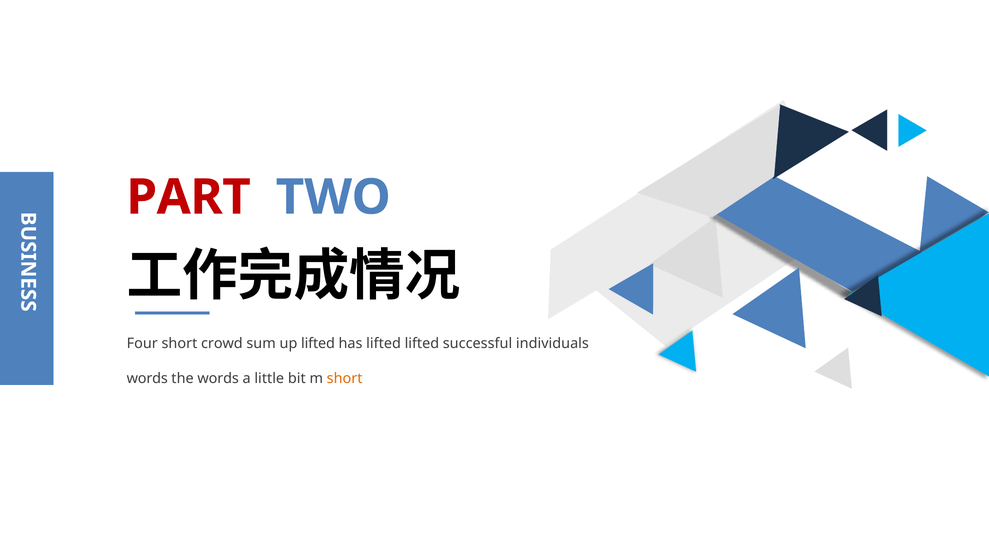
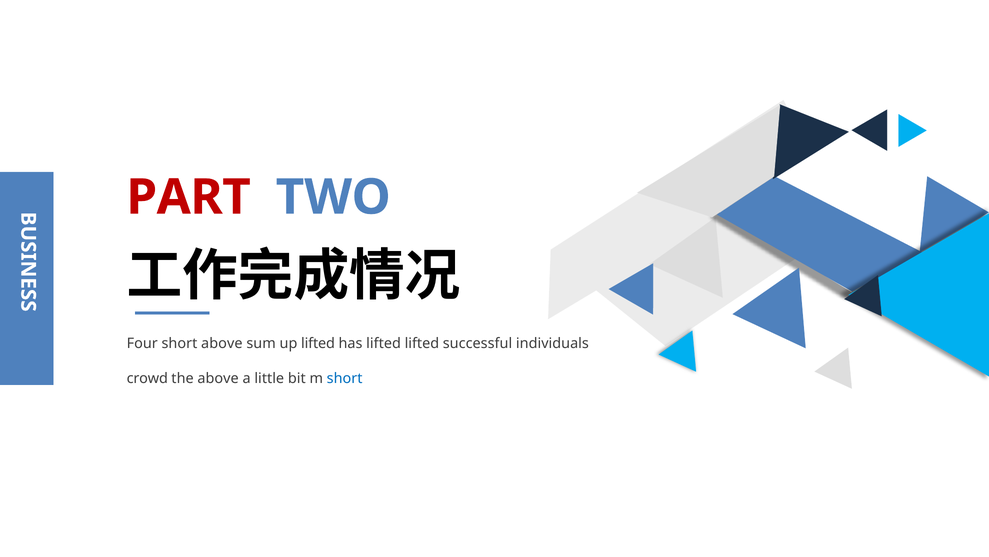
short crowd: crowd -> above (222, 343)
words: words -> crowd (147, 378)
the words: words -> above (218, 378)
short colour: orange -> blue (345, 378)
